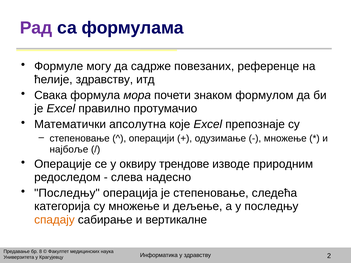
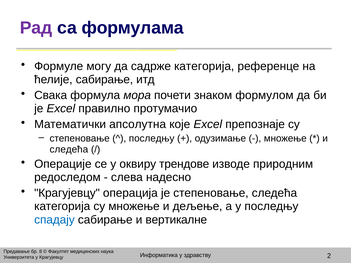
садрже повезаних: повезаних -> категорија (204, 66)
ћелије здравству: здравству -> сабирање (104, 80)
операцији: операцији -> последњу (152, 138)
најбоље: најбоље -> следећа (69, 150)
Последњу: Последњу -> Крагујевцу (67, 193)
спадају colour: orange -> blue (54, 220)
